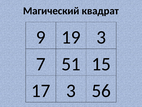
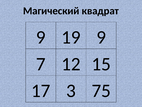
19 3: 3 -> 9 (101, 37)
51: 51 -> 12 (71, 64)
56: 56 -> 75 (101, 90)
